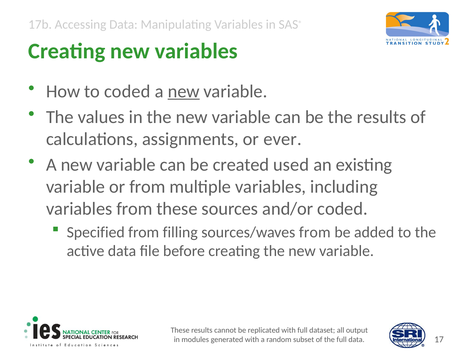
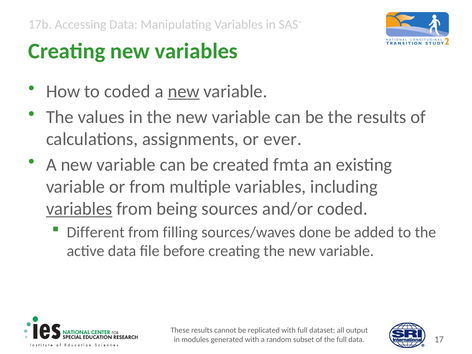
used: used -> fmta (291, 165)
variables underline: none -> present (79, 209)
from these: these -> being (177, 209)
Specified: Specified -> Different (96, 232)
sources/waves from: from -> done (315, 232)
